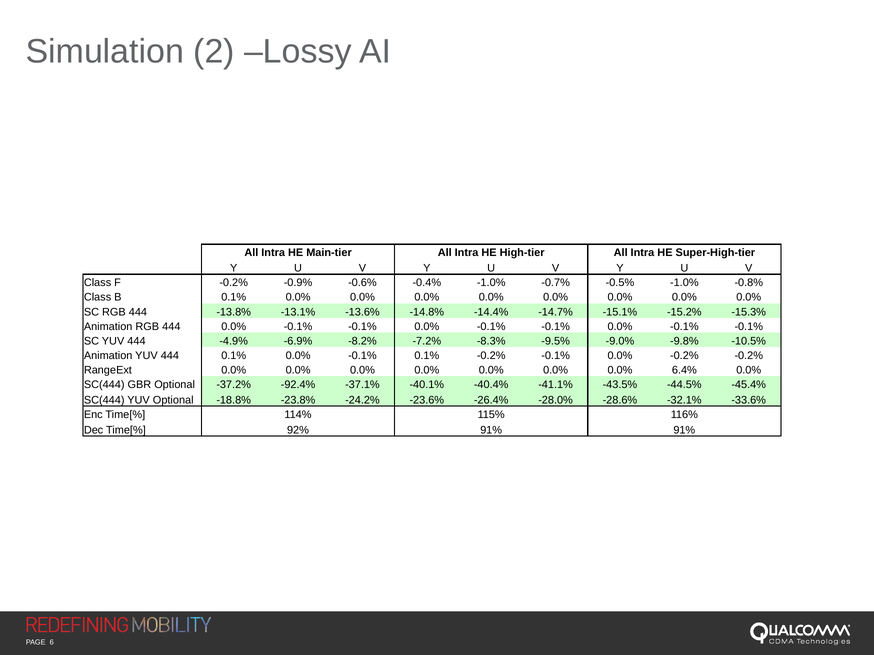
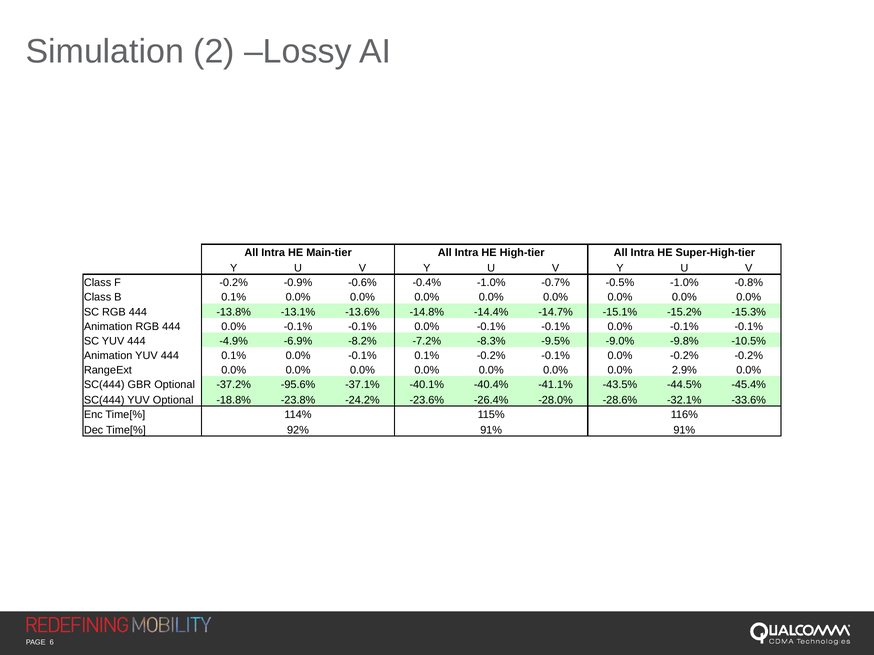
6.4%: 6.4% -> 2.9% (684, 370)
-92.4%: -92.4% -> -95.6% (298, 385)
